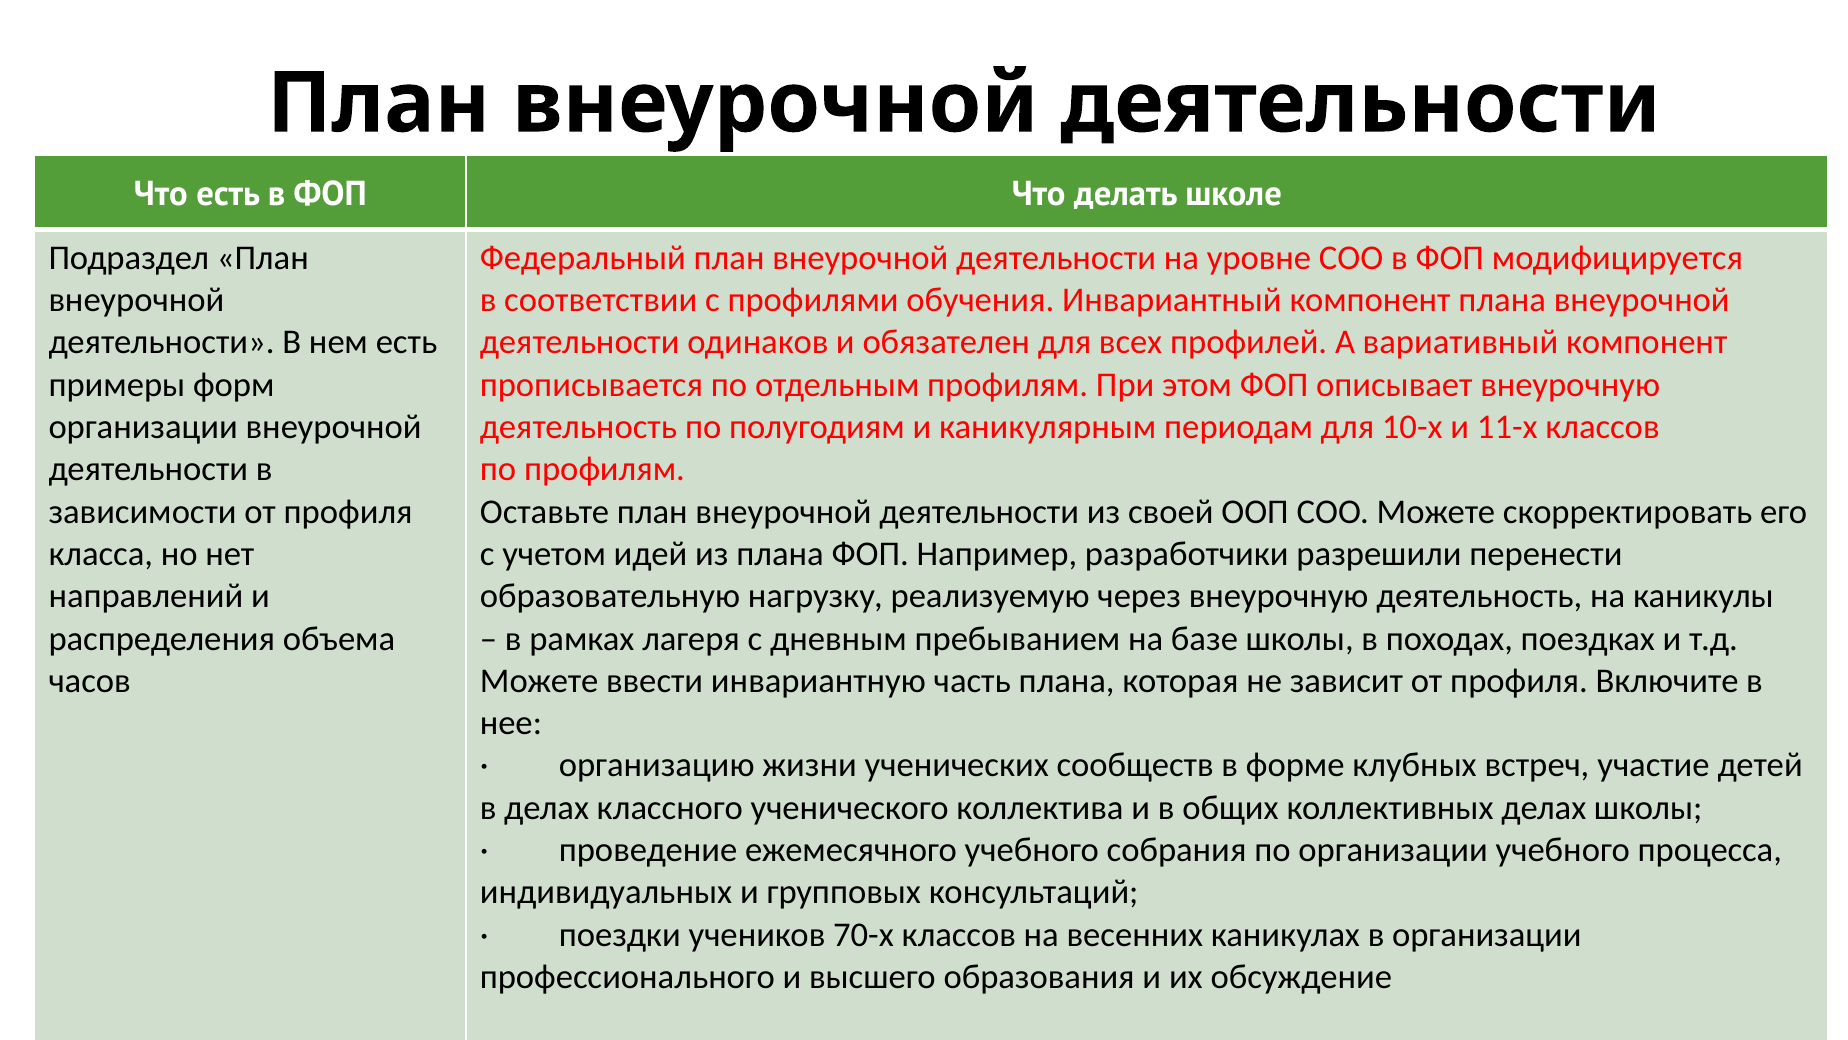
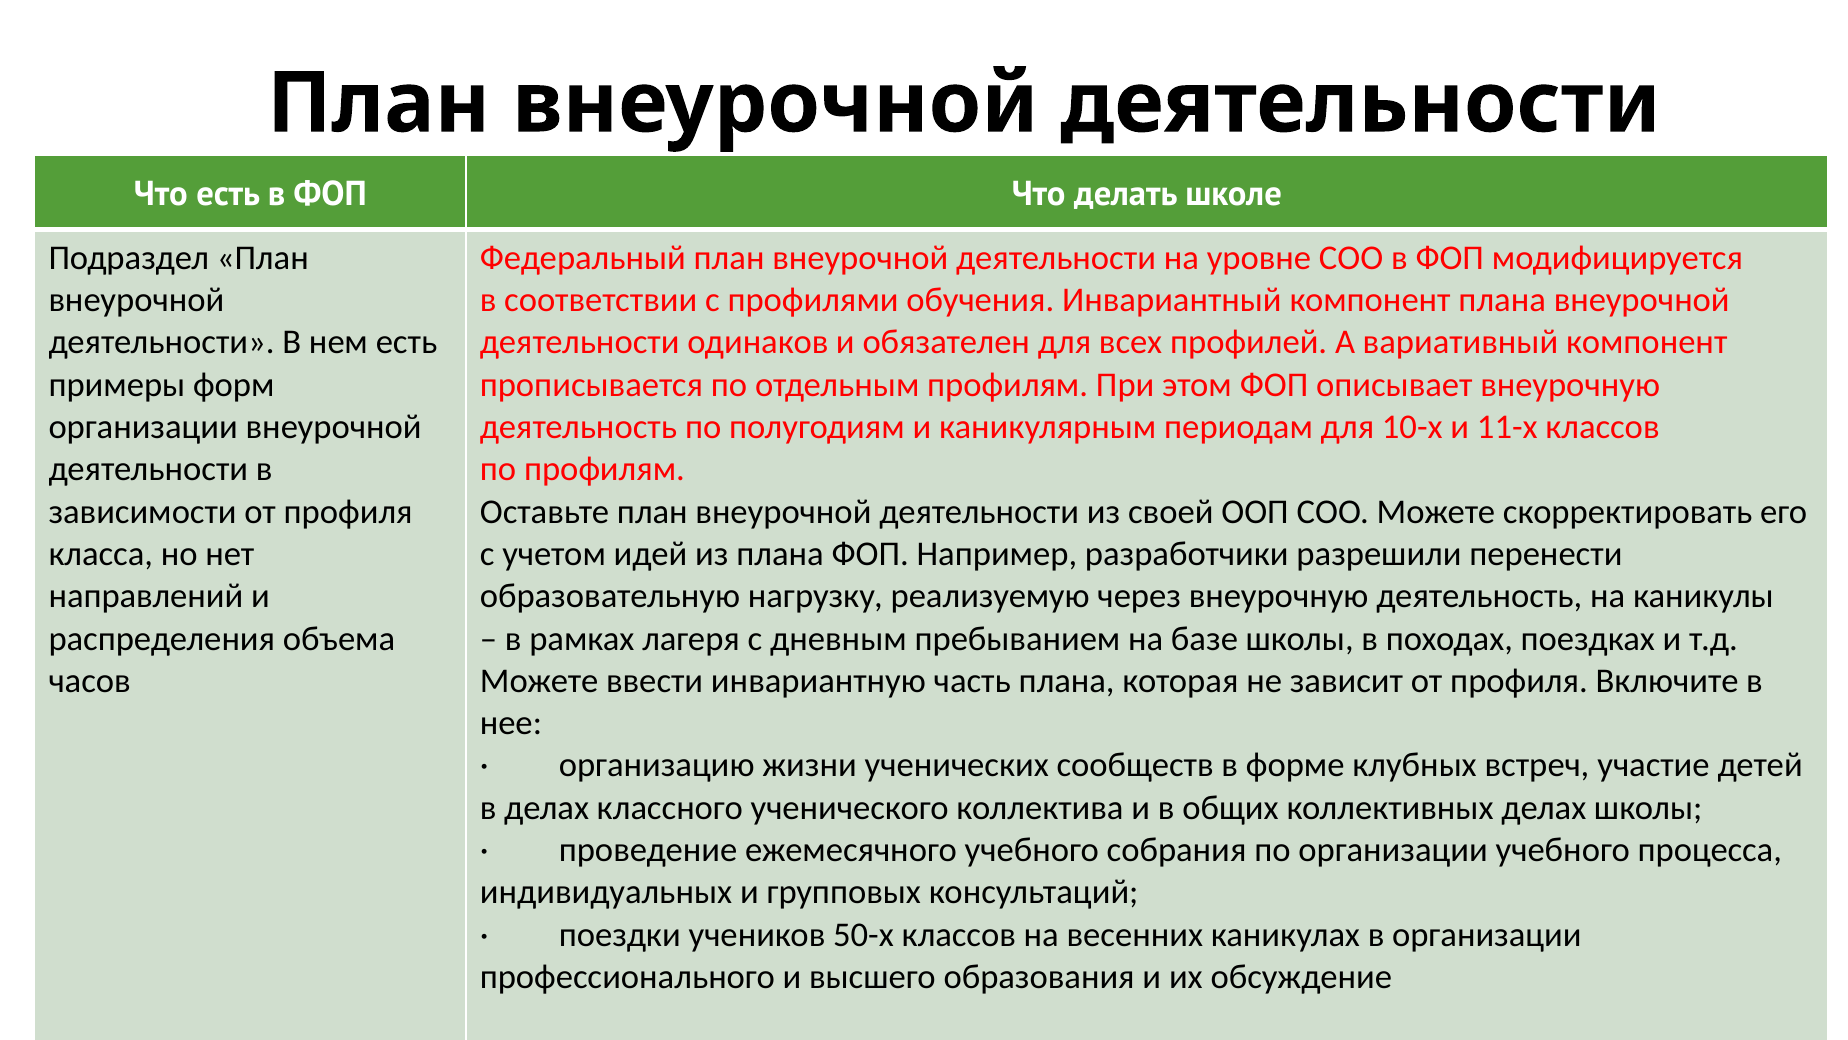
70-х: 70-х -> 50-х (863, 934)
